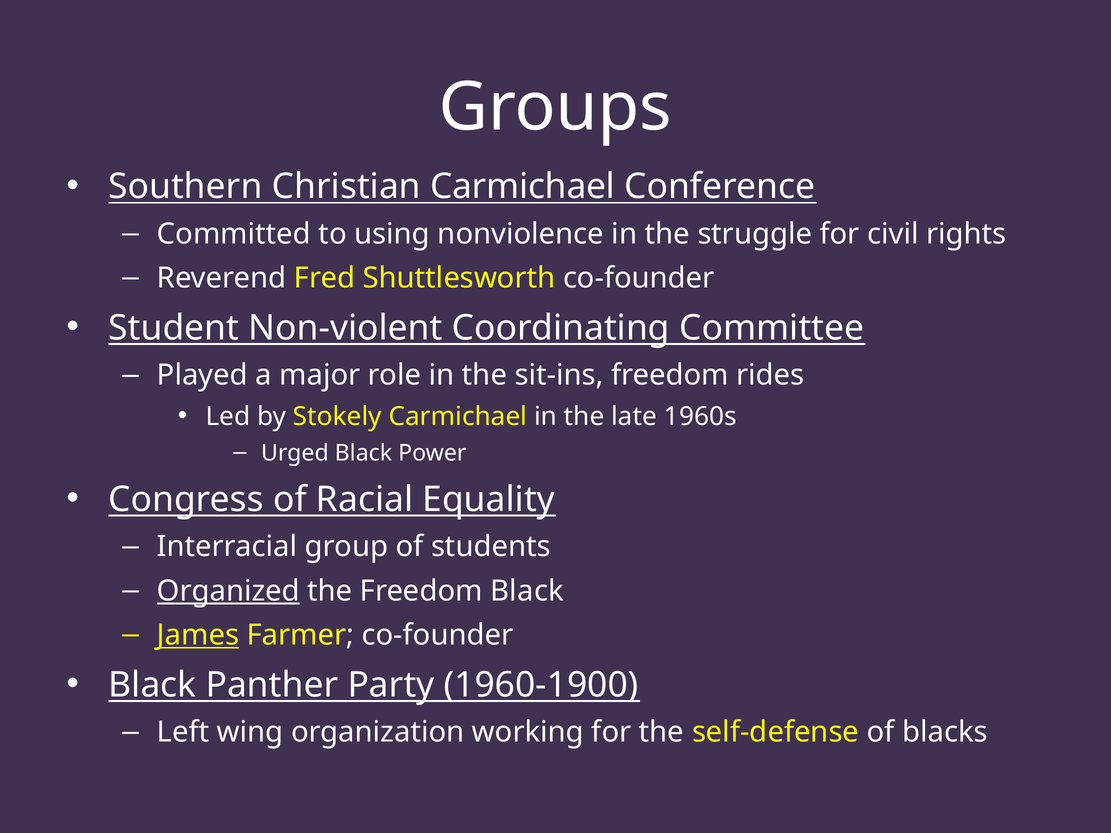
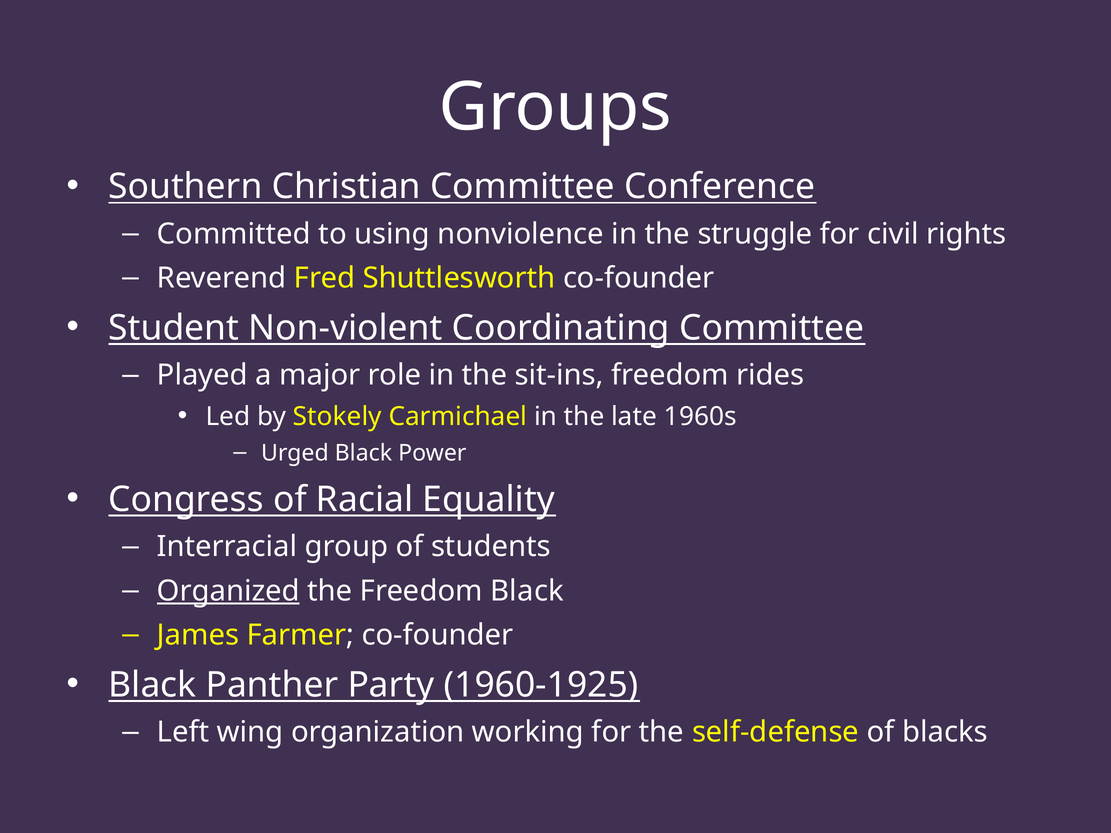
Christian Carmichael: Carmichael -> Committee (522, 187)
James underline: present -> none (198, 635)
1960-1900: 1960-1900 -> 1960-1925 (541, 685)
